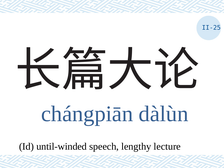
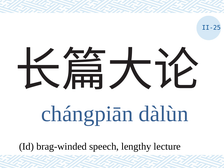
until-winded: until-winded -> brag-winded (62, 146)
